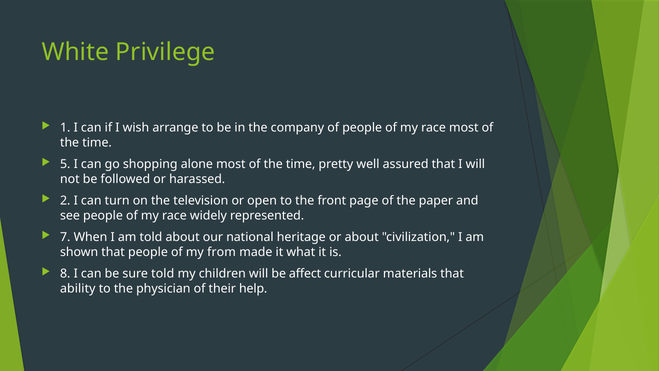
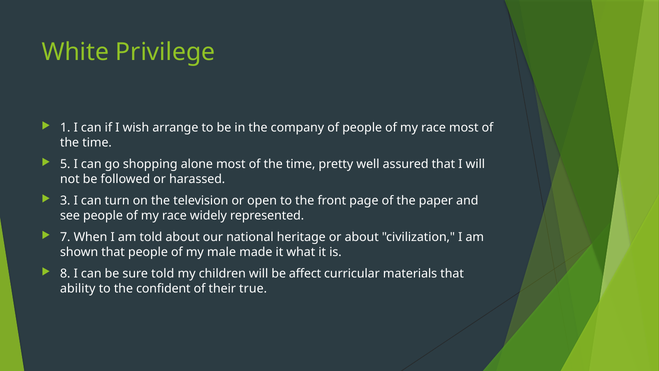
2: 2 -> 3 (65, 201)
from: from -> male (222, 252)
physician: physician -> confident (163, 288)
help: help -> true (253, 288)
